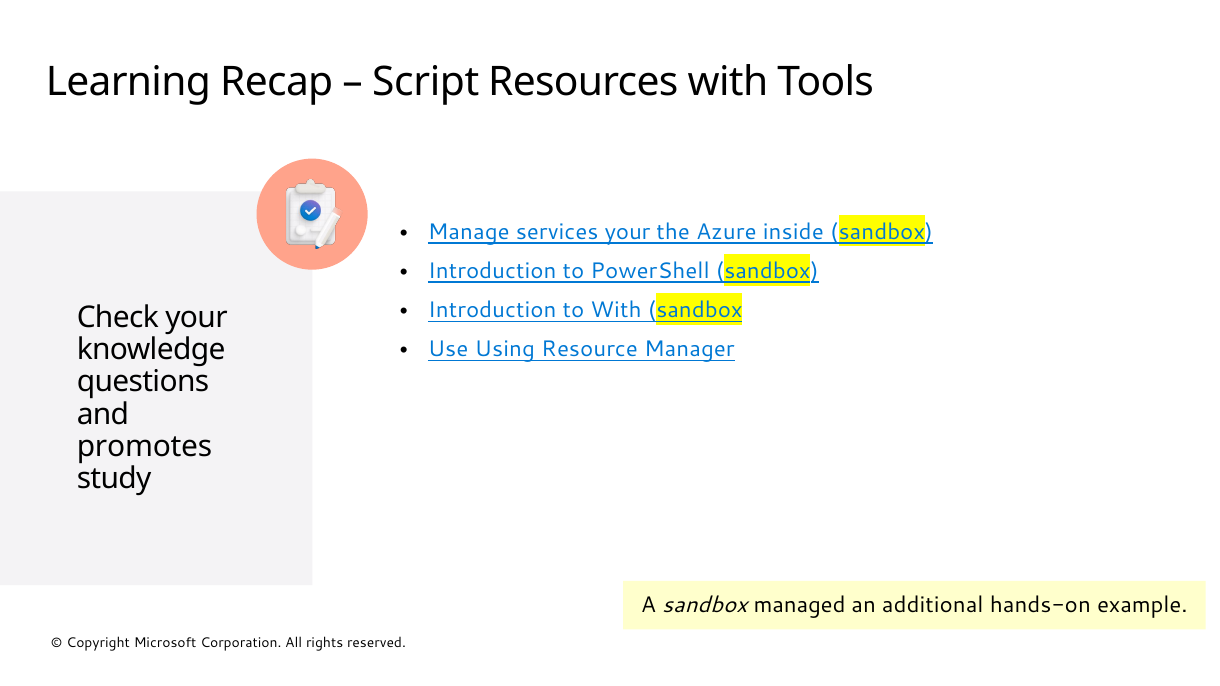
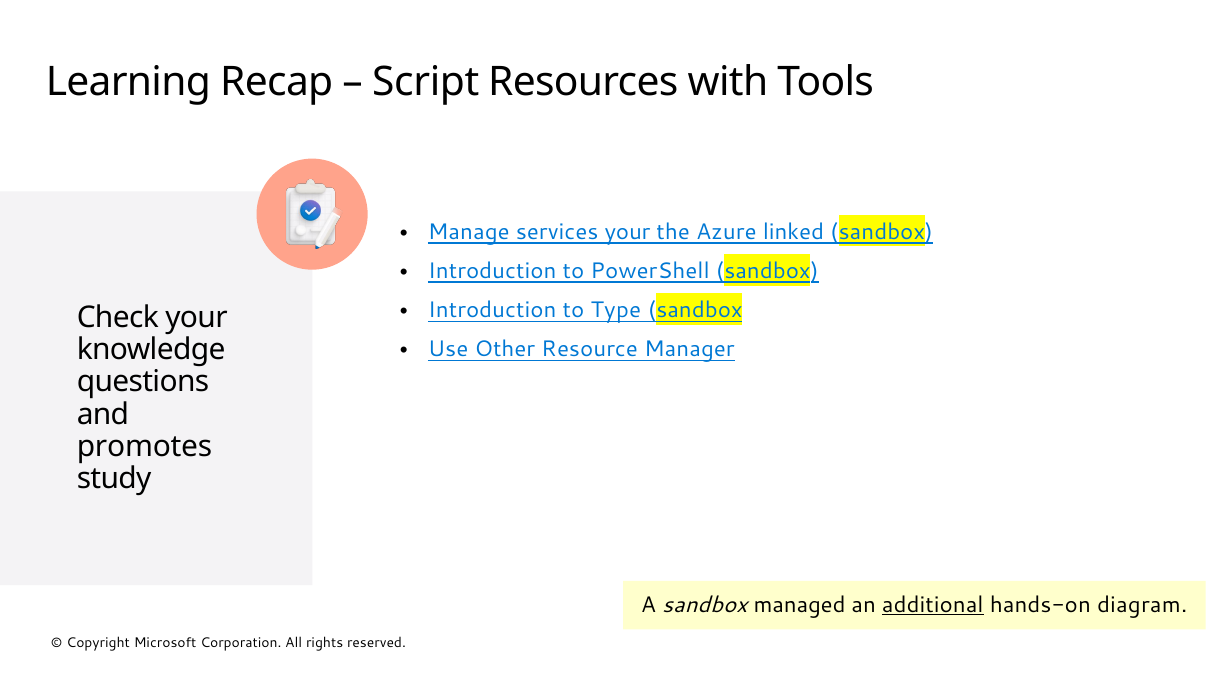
inside: inside -> linked (793, 232)
to With: With -> Type (616, 310)
Using: Using -> Other (505, 349)
additional underline: none -> present (933, 605)
example: example -> diagram (1142, 605)
